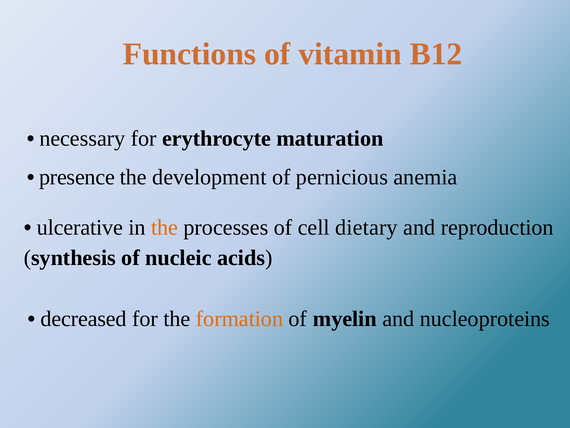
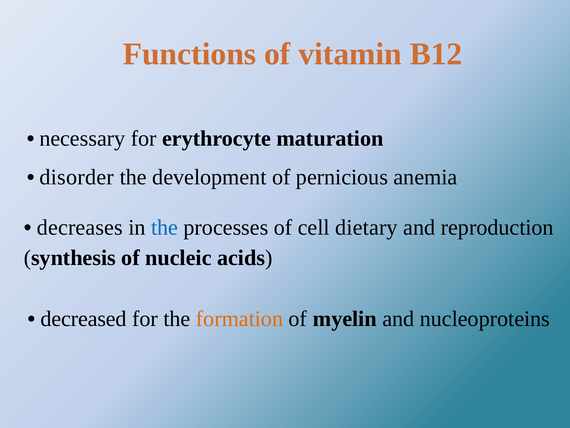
presence: presence -> disorder (77, 177)
ulcerative: ulcerative -> decreases (80, 227)
the colour: orange -> blue (165, 227)
